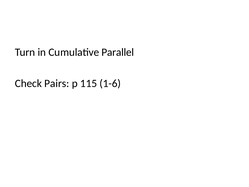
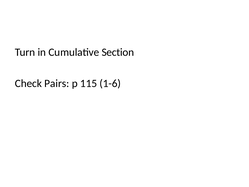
Parallel: Parallel -> Section (118, 52)
